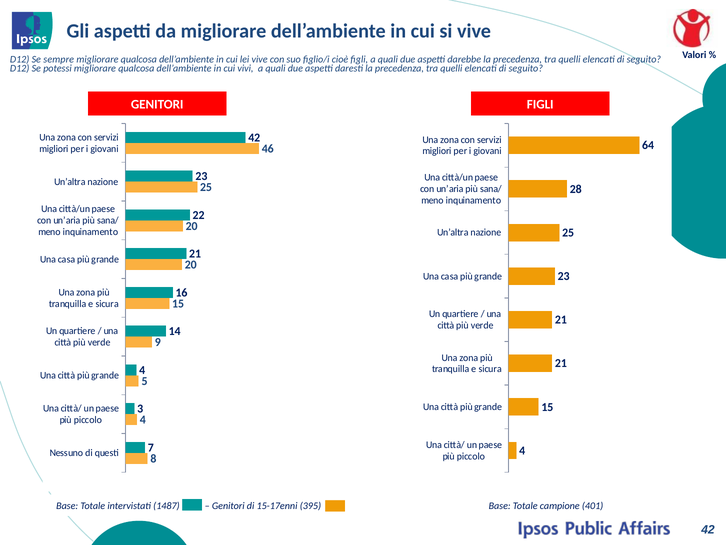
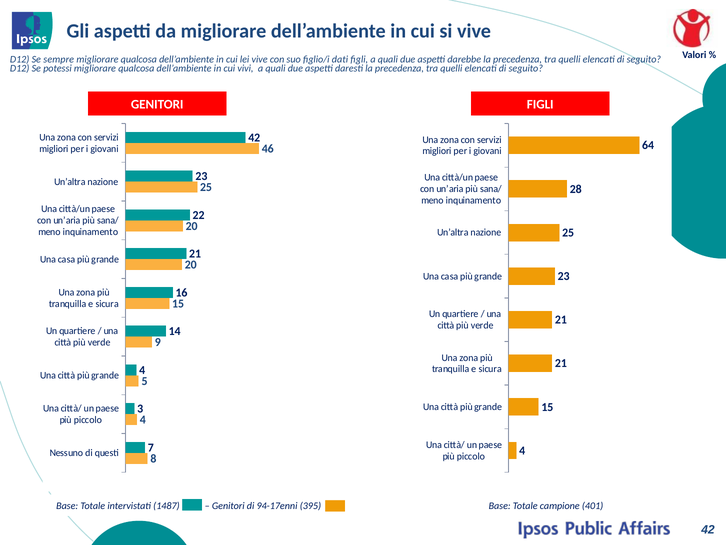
cioè: cioè -> dati (340, 59)
15-17enni: 15-17enni -> 94-17enni (277, 506)
